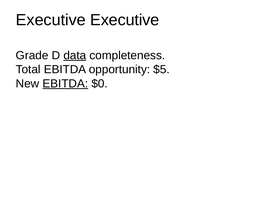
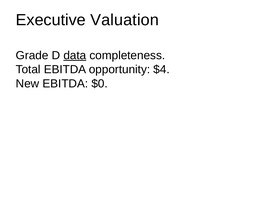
Executive Executive: Executive -> Valuation (125, 20)
$5: $5 -> $4 (162, 69)
EBITDA underline: present -> none (65, 84)
